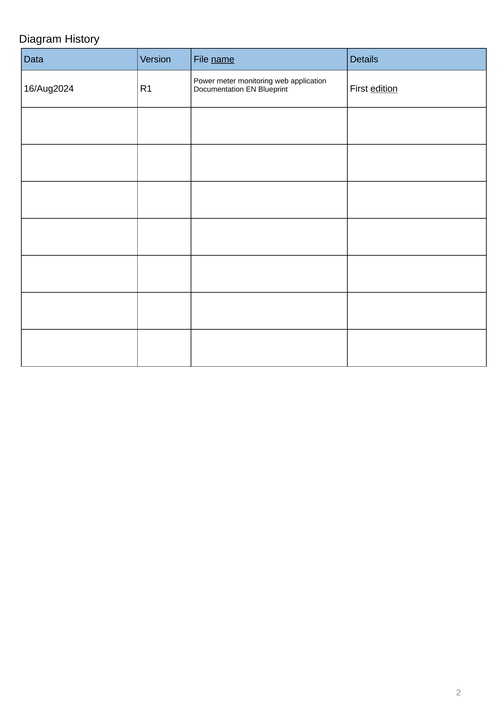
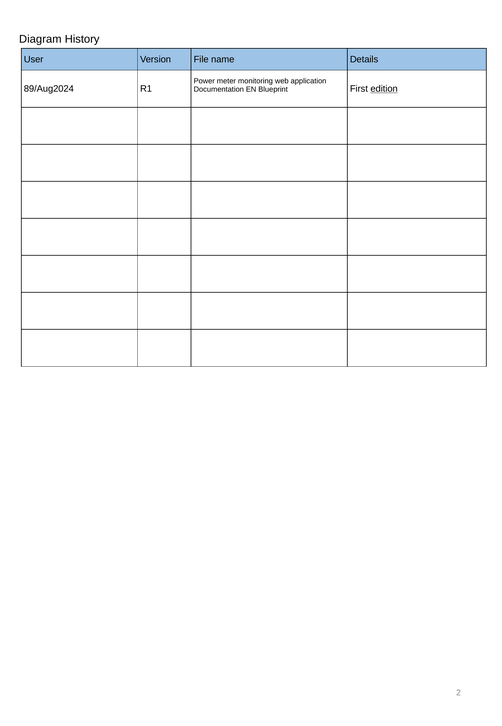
Data: Data -> User (34, 59)
name underline: present -> none (223, 59)
16/Aug2024: 16/Aug2024 -> 89/Aug2024 (49, 89)
